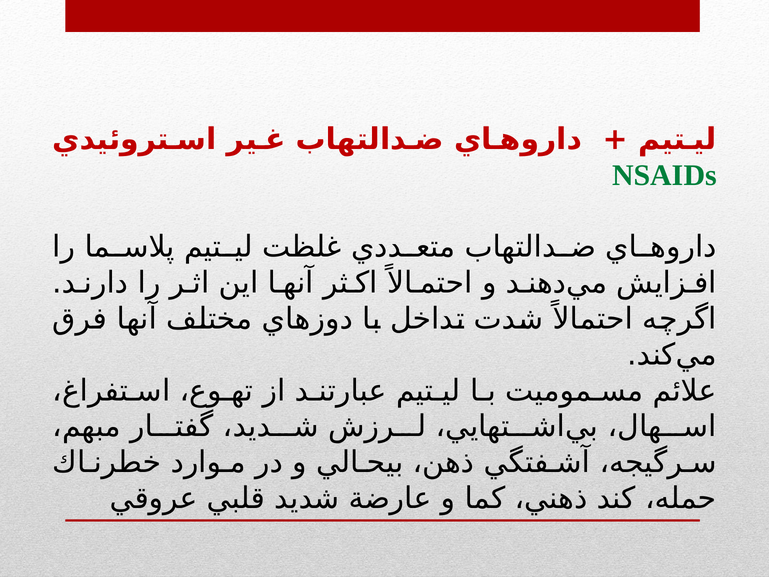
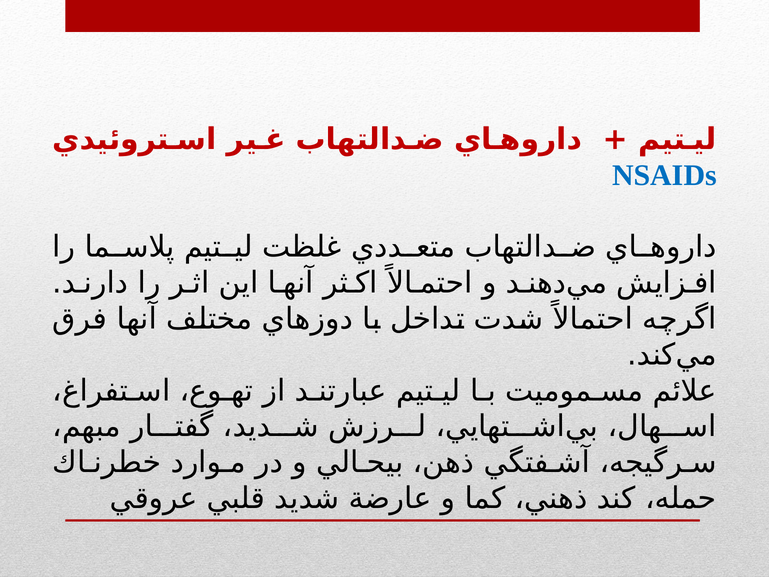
NSAIDs colour: green -> blue (664, 175)
